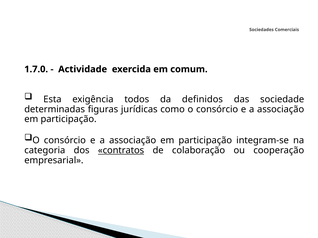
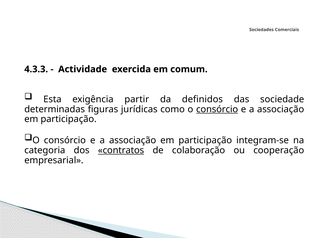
1.7.0: 1.7.0 -> 4.3.3 (36, 69)
todos: todos -> partir (137, 99)
consórcio underline: none -> present (217, 109)
